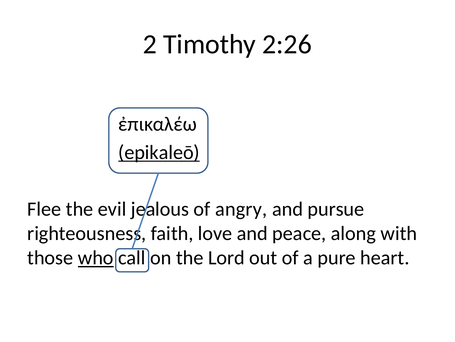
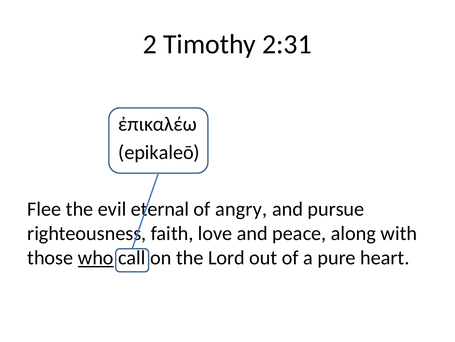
2:26: 2:26 -> 2:31 (287, 44)
epikaleō underline: present -> none (159, 152)
jealous: jealous -> eternal (160, 209)
